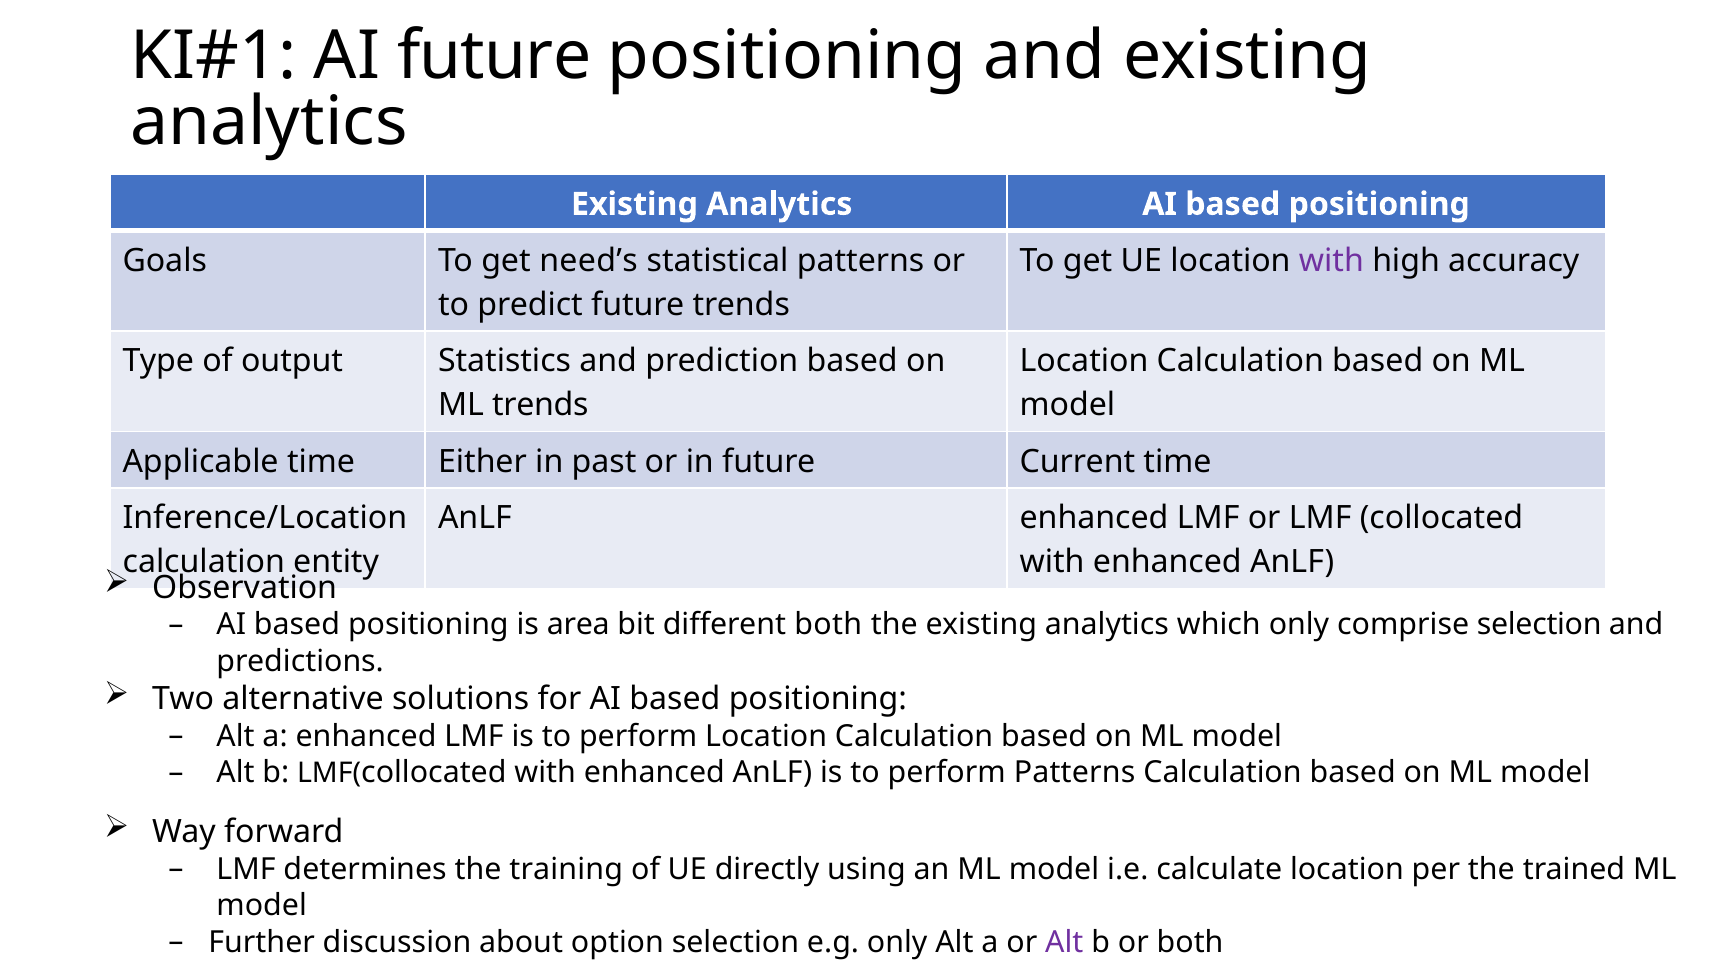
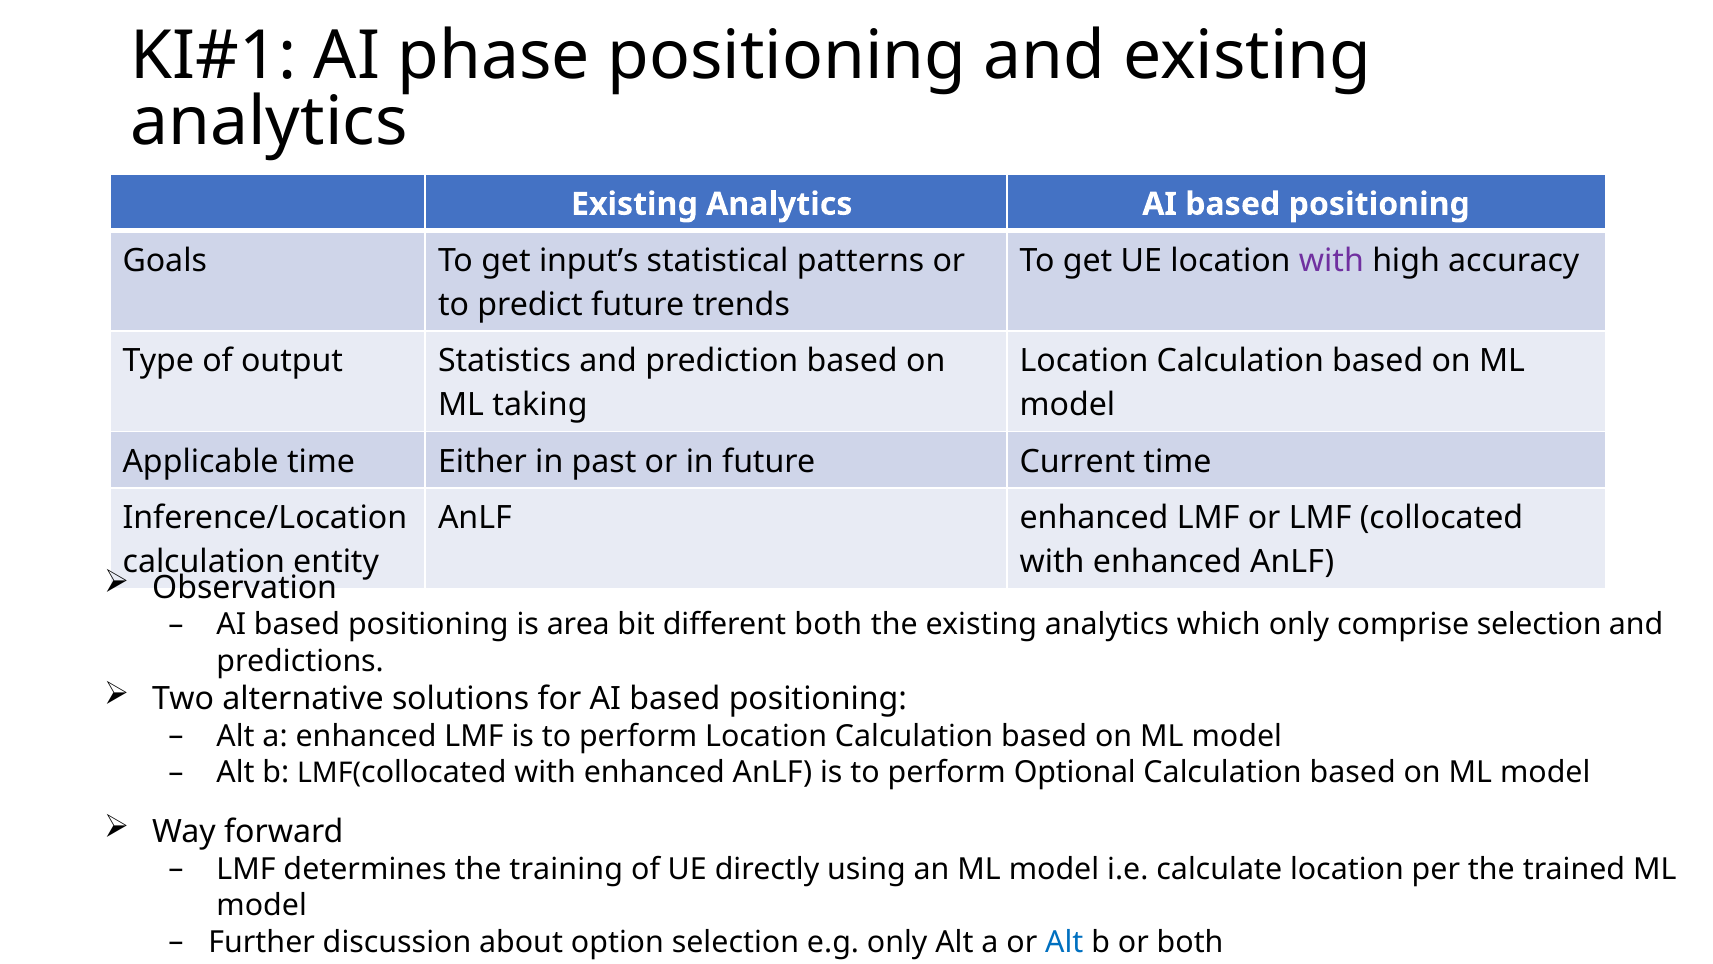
AI future: future -> phase (494, 56)
need’s: need’s -> input’s (589, 261)
ML trends: trends -> taking (540, 405)
perform Patterns: Patterns -> Optional (1075, 772)
Alt colour: purple -> blue (1064, 942)
